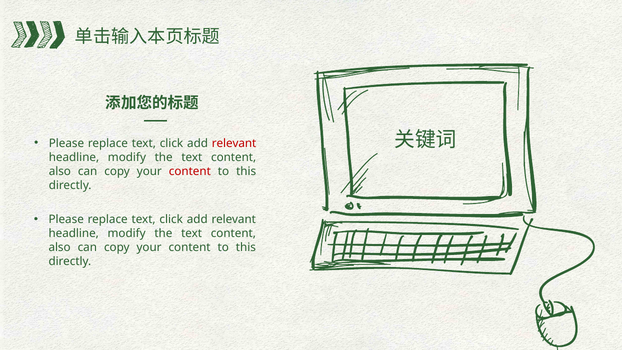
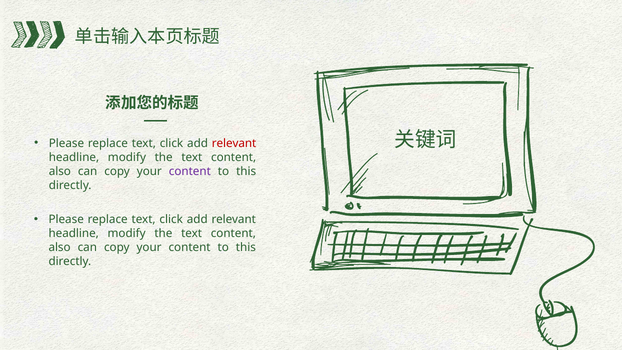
content colour: red -> purple (190, 171)
